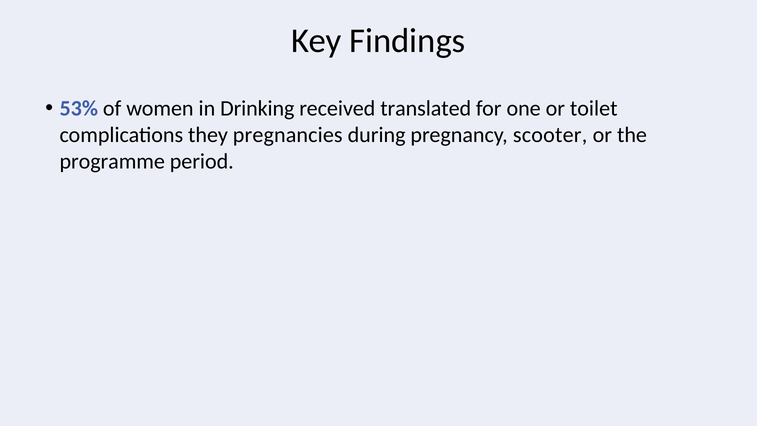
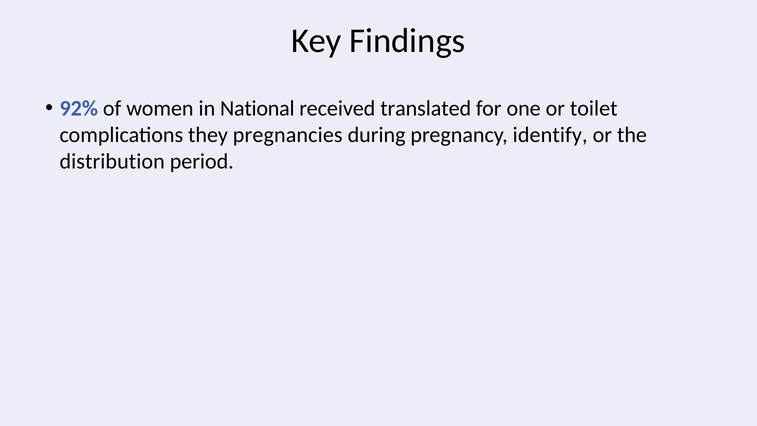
53%: 53% -> 92% (79, 108)
Drinking: Drinking -> National (257, 108)
scooter: scooter -> identify (550, 135)
programme: programme -> distribution (112, 161)
